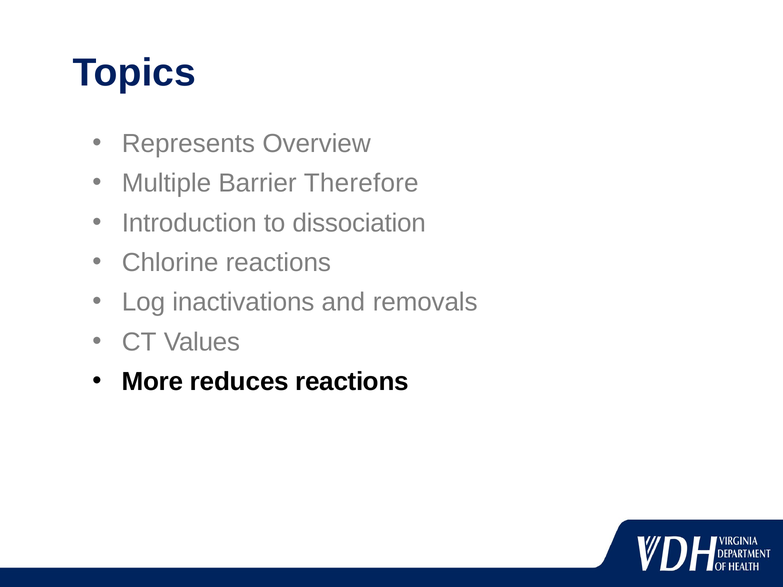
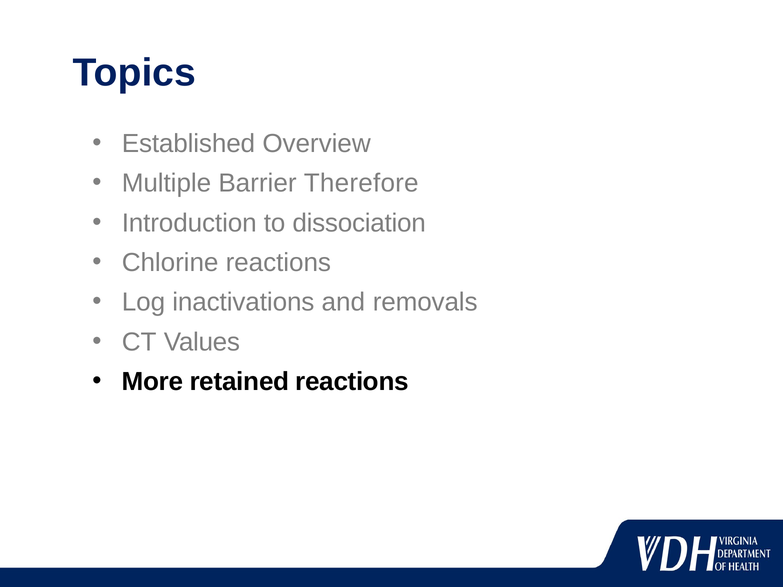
Represents: Represents -> Established (188, 144)
reduces: reduces -> retained (239, 382)
